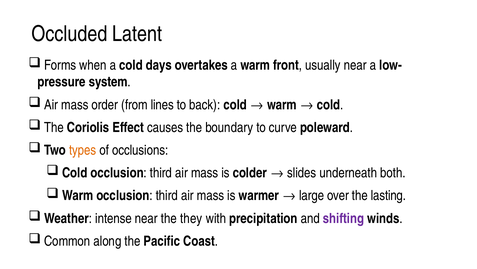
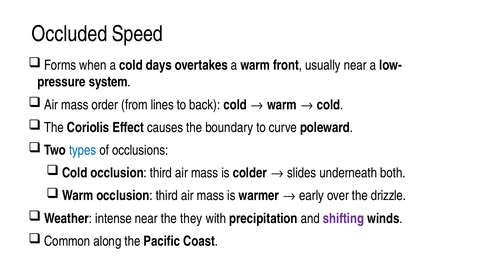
Latent: Latent -> Speed (137, 34)
types colour: orange -> blue (83, 150)
large: large -> early (312, 195)
lasting: lasting -> drizzle (388, 195)
